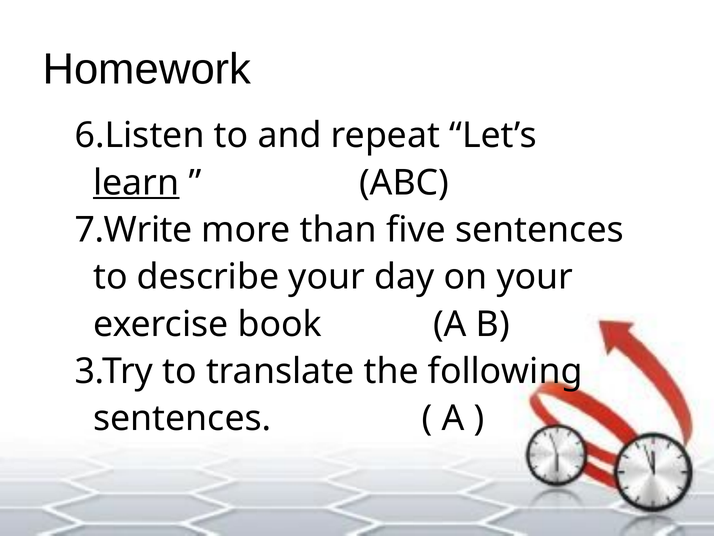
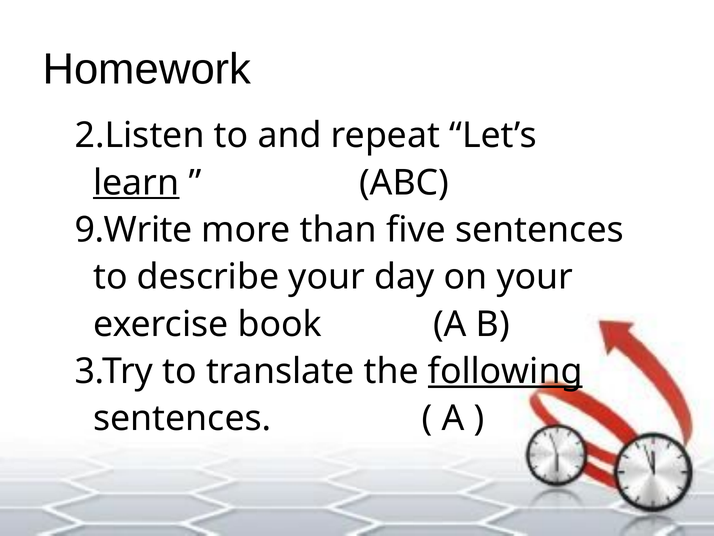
6.Listen: 6.Listen -> 2.Listen (140, 135)
7.Write: 7.Write -> 9.Write (134, 230)
following underline: none -> present (505, 371)
